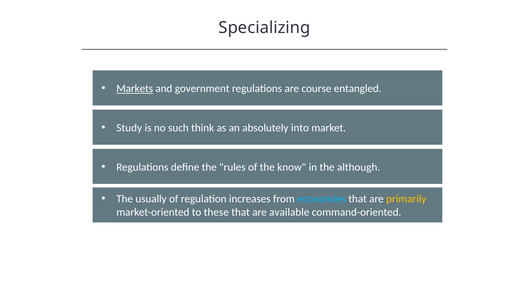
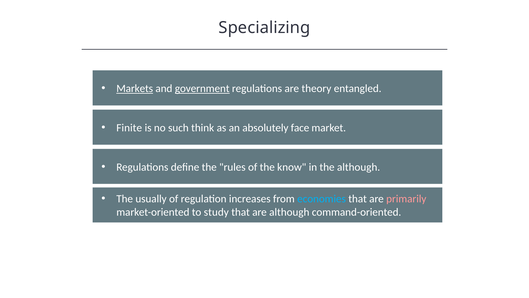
government underline: none -> present (202, 88)
course: course -> theory (316, 88)
Study: Study -> Finite (129, 128)
into: into -> face (300, 128)
primarily colour: yellow -> pink (406, 199)
these: these -> study (216, 212)
are available: available -> although (289, 212)
